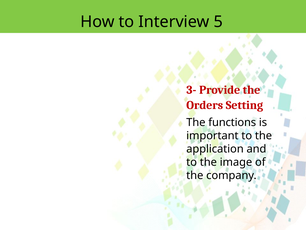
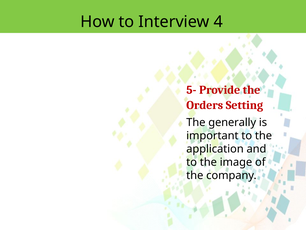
5: 5 -> 4 (218, 22)
3-: 3- -> 5- (191, 90)
functions: functions -> generally (232, 122)
